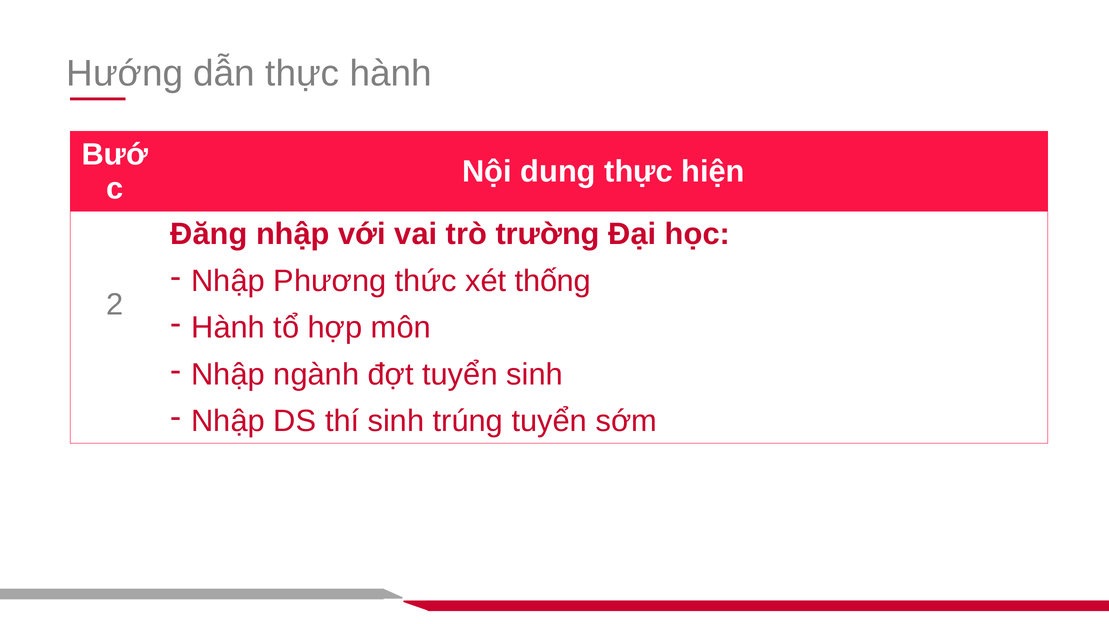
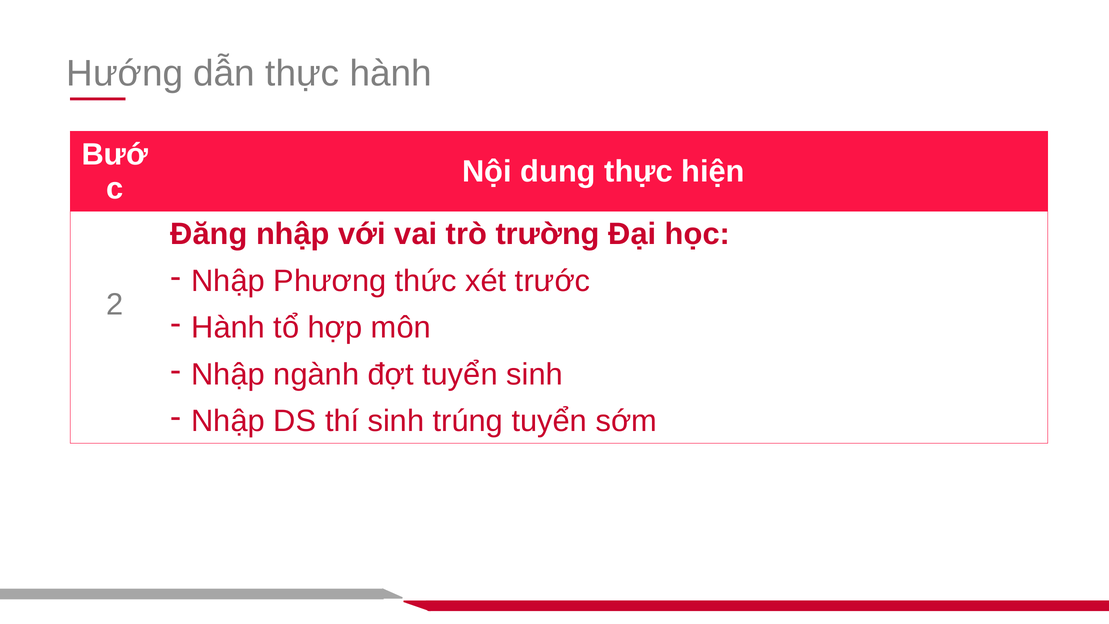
thống: thống -> trước (553, 281)
